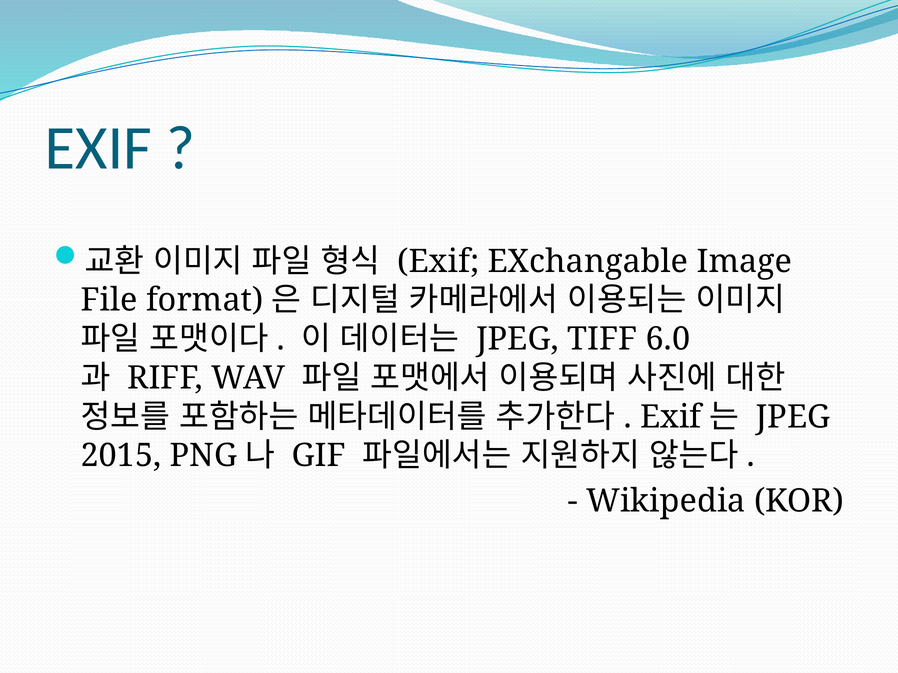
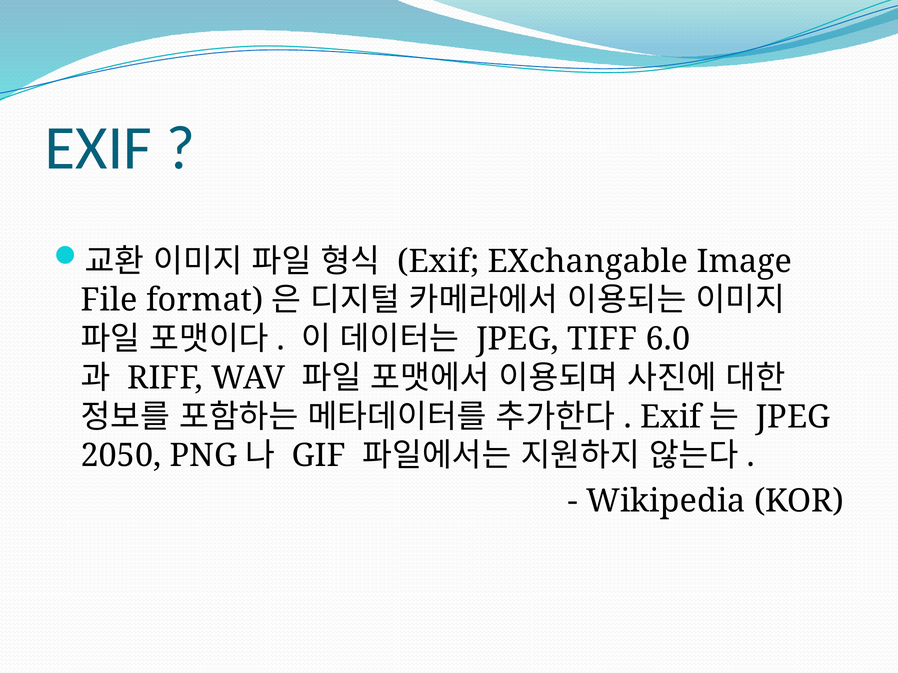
2015: 2015 -> 2050 (121, 456)
